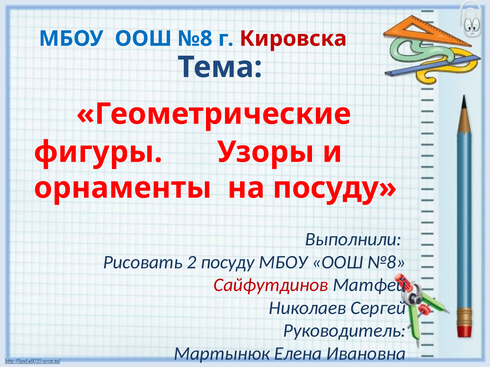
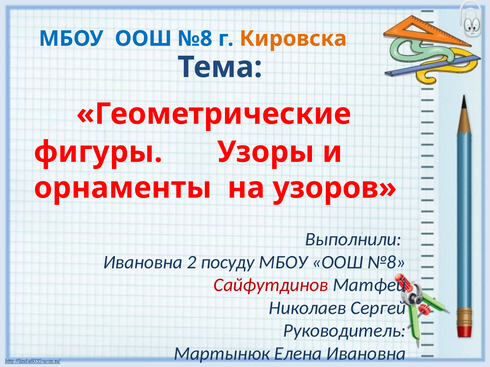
Кировска colour: red -> orange (293, 39)
на посуду: посуду -> узоров (335, 188)
Рисовать: Рисовать -> Ивановна (143, 263)
